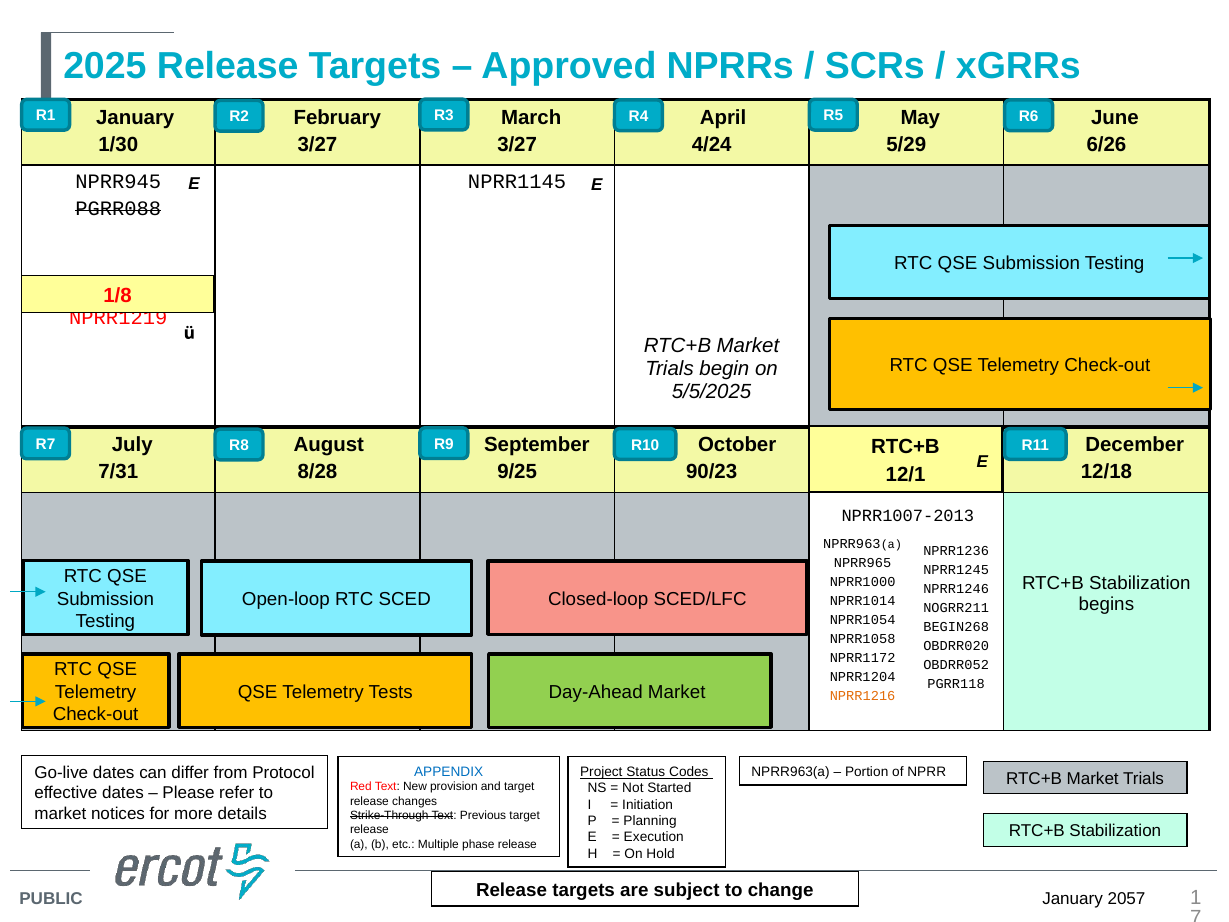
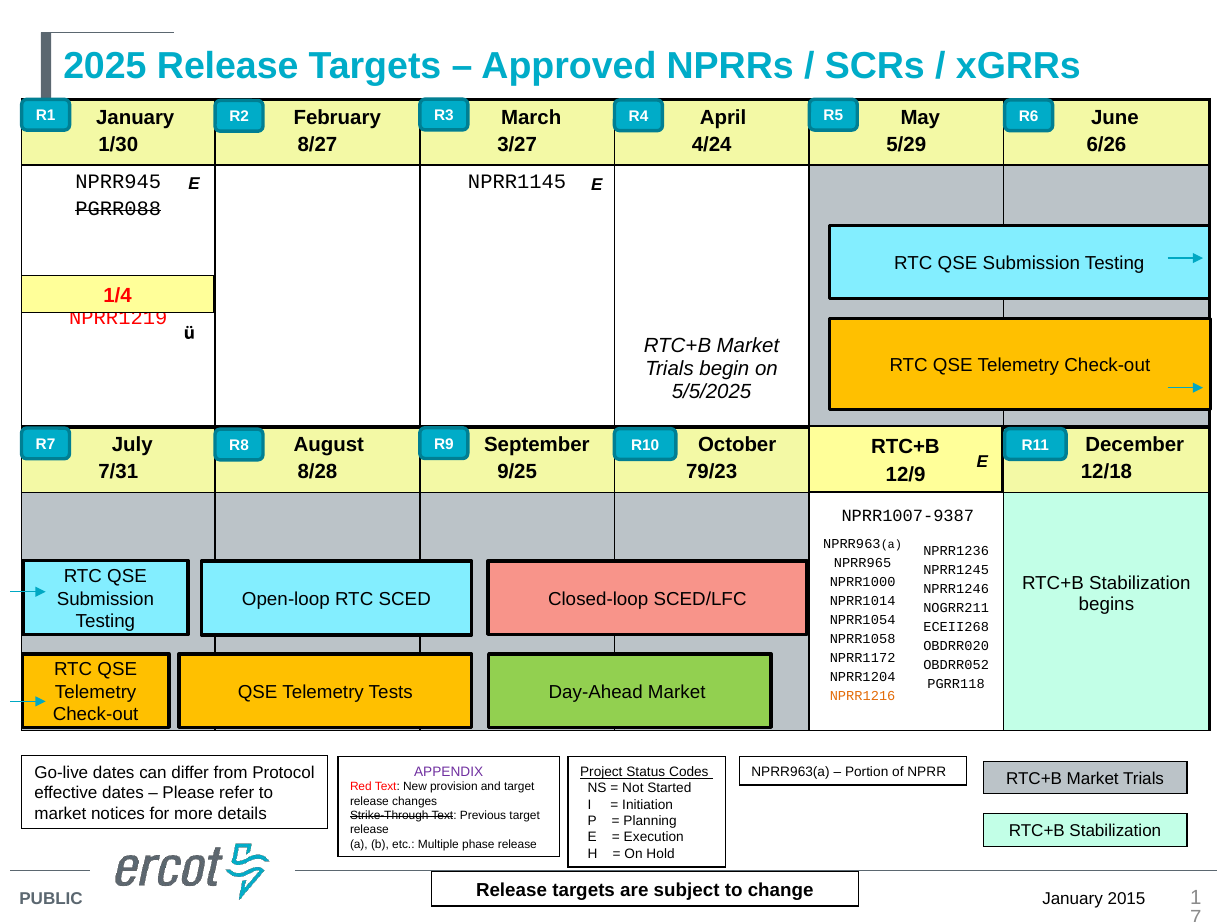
3/27: 3/27 -> 8/27 (317, 144)
1/8: 1/8 -> 1/4 (118, 295)
90/23: 90/23 -> 79/23 (712, 472)
12/1: 12/1 -> 12/9 (906, 475)
NPRR1007-2013: NPRR1007-2013 -> NPRR1007-9387 (908, 516)
BEGIN268: BEGIN268 -> ECEII268 (956, 627)
APPENDIX colour: blue -> purple (449, 772)
2057: 2057 -> 2015 (1126, 898)
